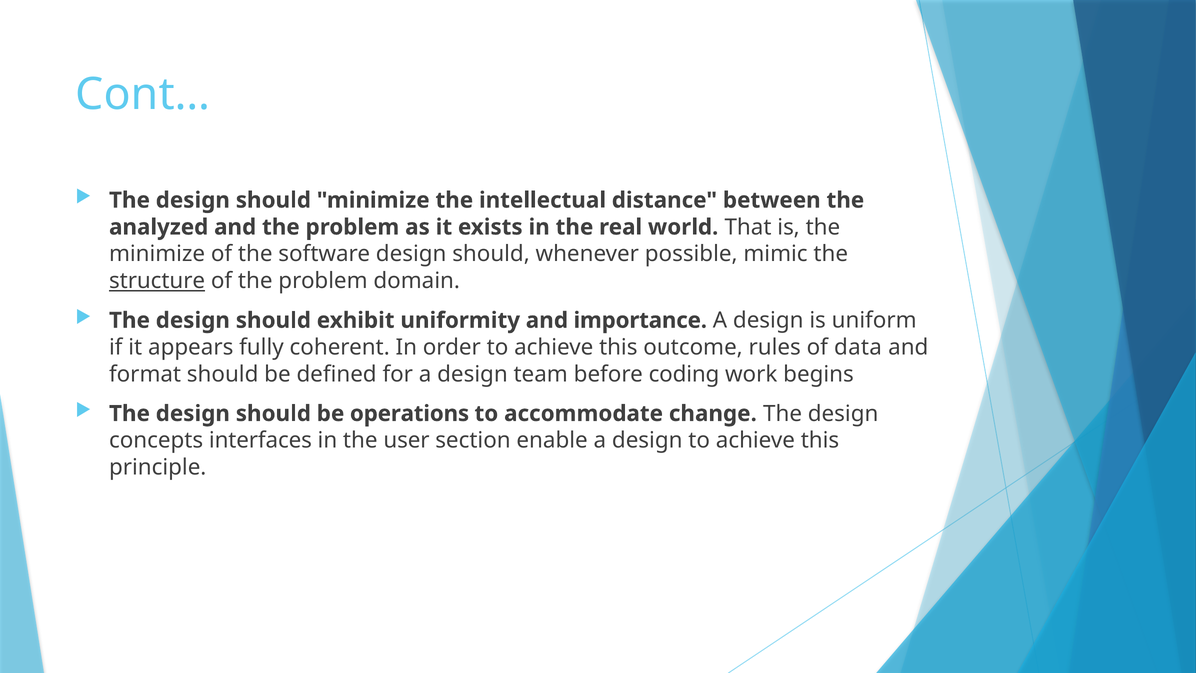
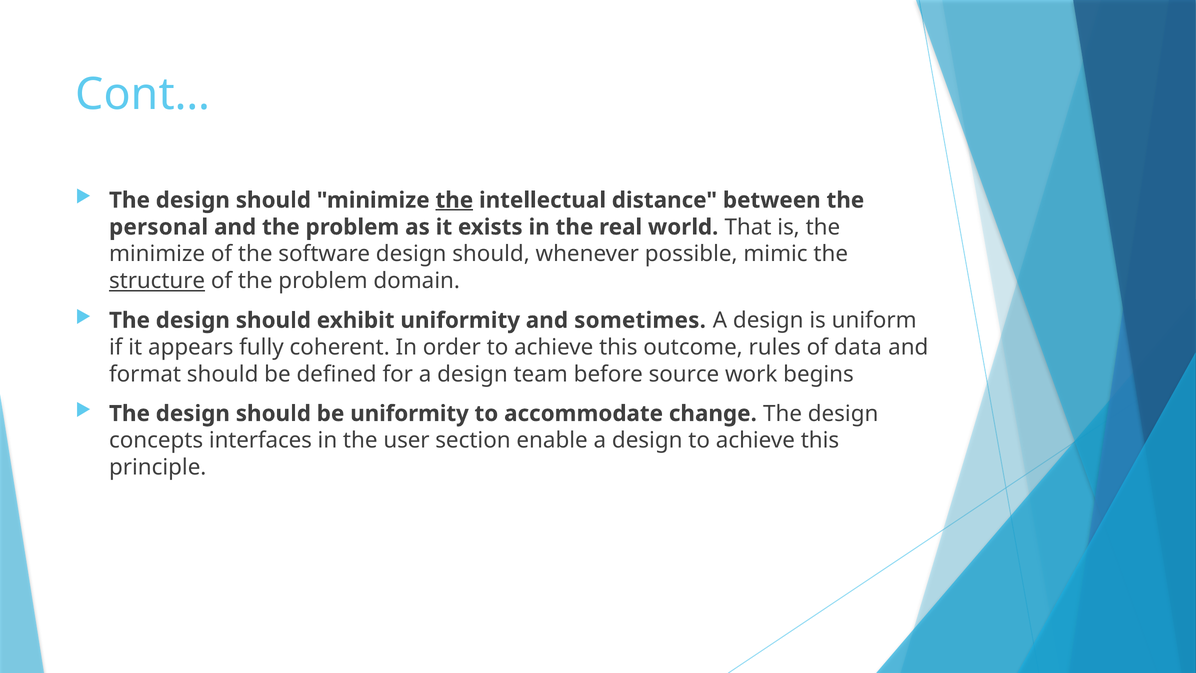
the underline: none -> present (454, 200)
analyzed: analyzed -> personal (159, 227)
importance: importance -> sometimes (640, 320)
coding: coding -> source (684, 374)
be operations: operations -> uniformity (409, 413)
